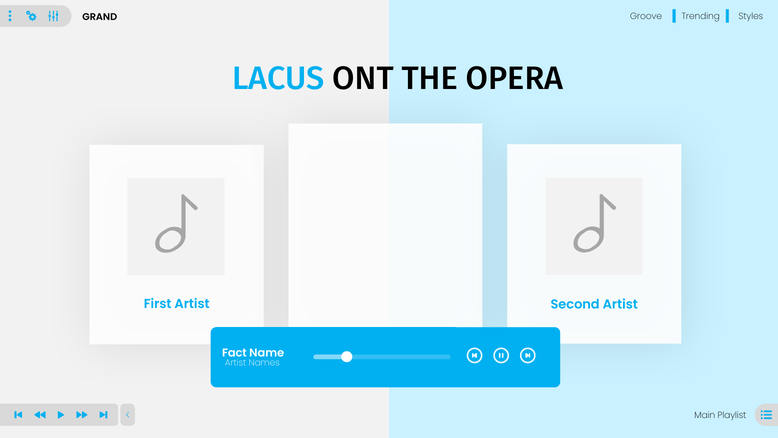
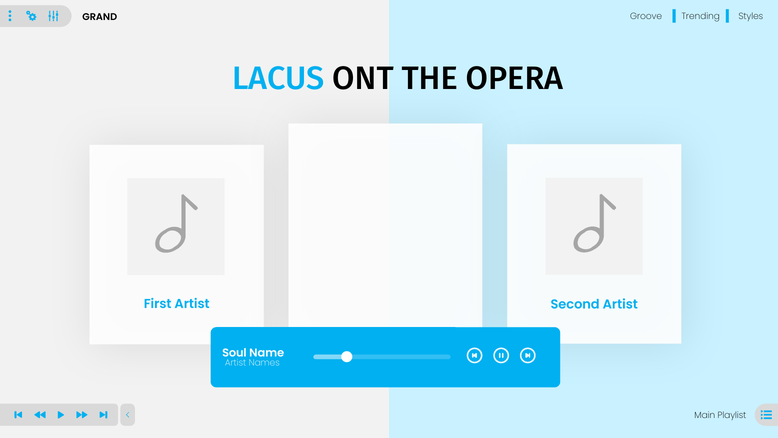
Fact: Fact -> Soul (234, 353)
